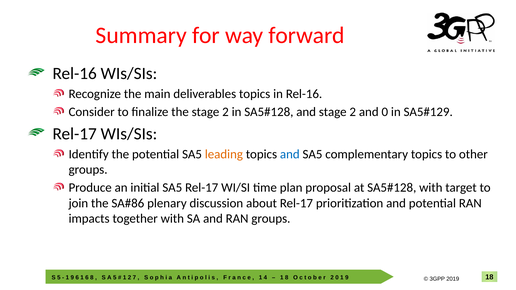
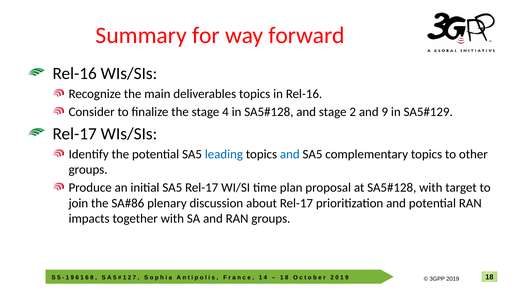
the stage 2: 2 -> 4 (225, 112)
and 0: 0 -> 9 (385, 112)
leading colour: orange -> blue (224, 154)
